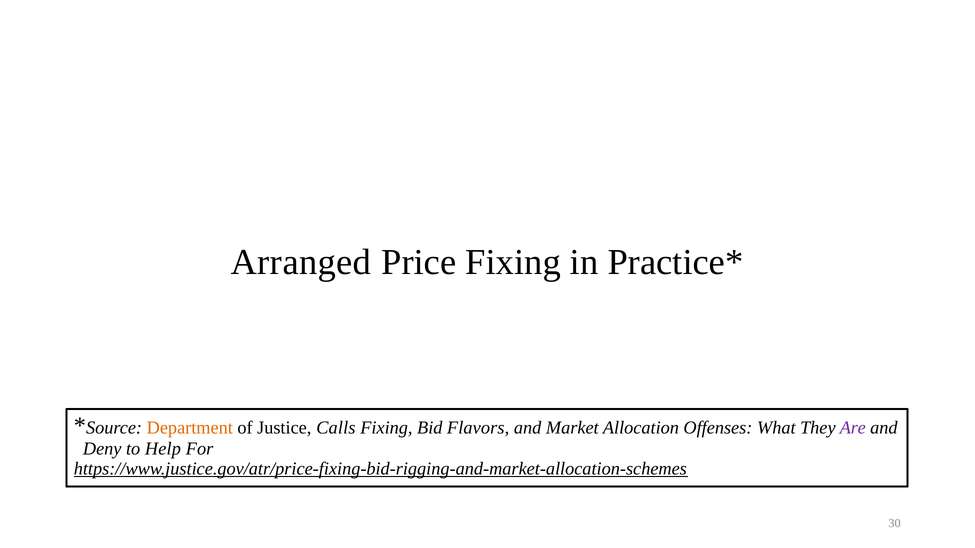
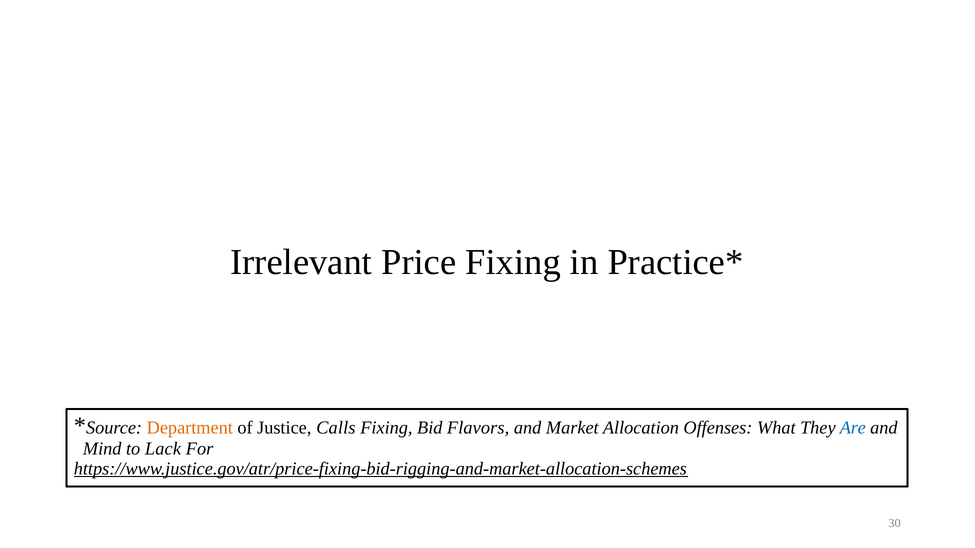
Arranged: Arranged -> Irrelevant (301, 262)
Are colour: purple -> blue (853, 428)
Deny: Deny -> Mind (102, 449)
Help: Help -> Lack (163, 449)
